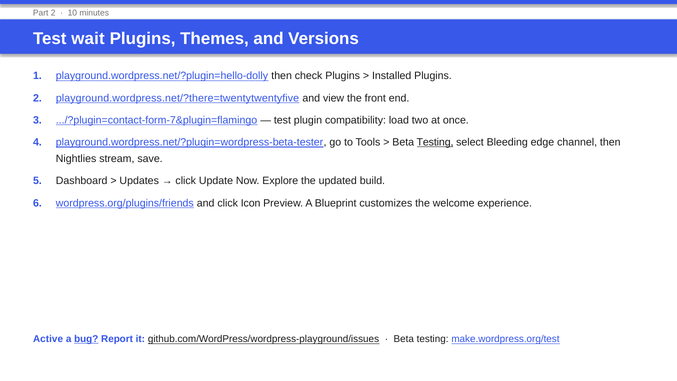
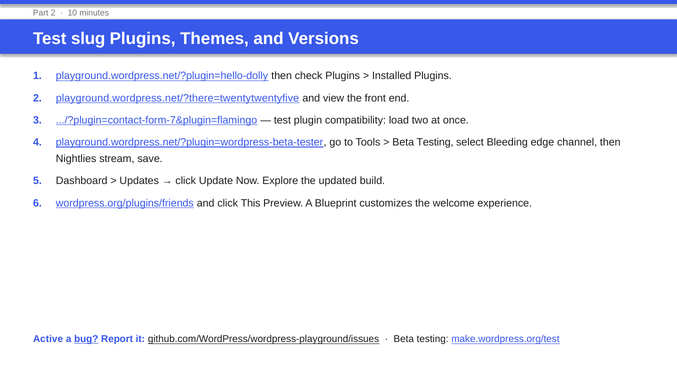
wait: wait -> slug (88, 39)
Testing underline: present -> none (435, 142)
Icon: Icon -> This (251, 203)
